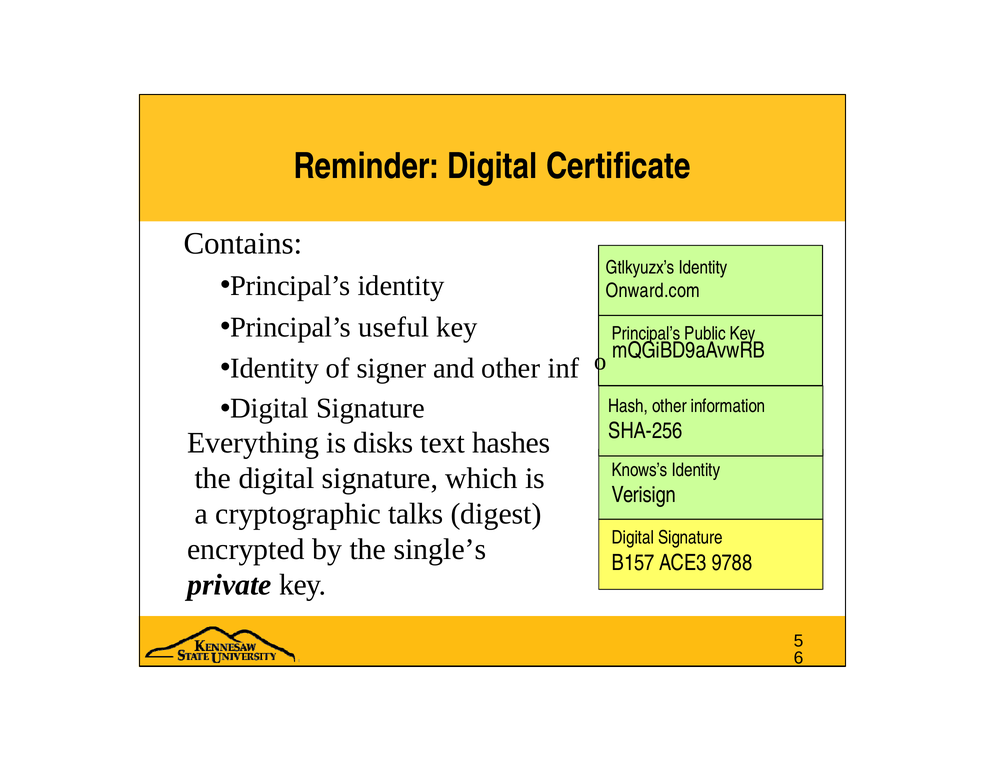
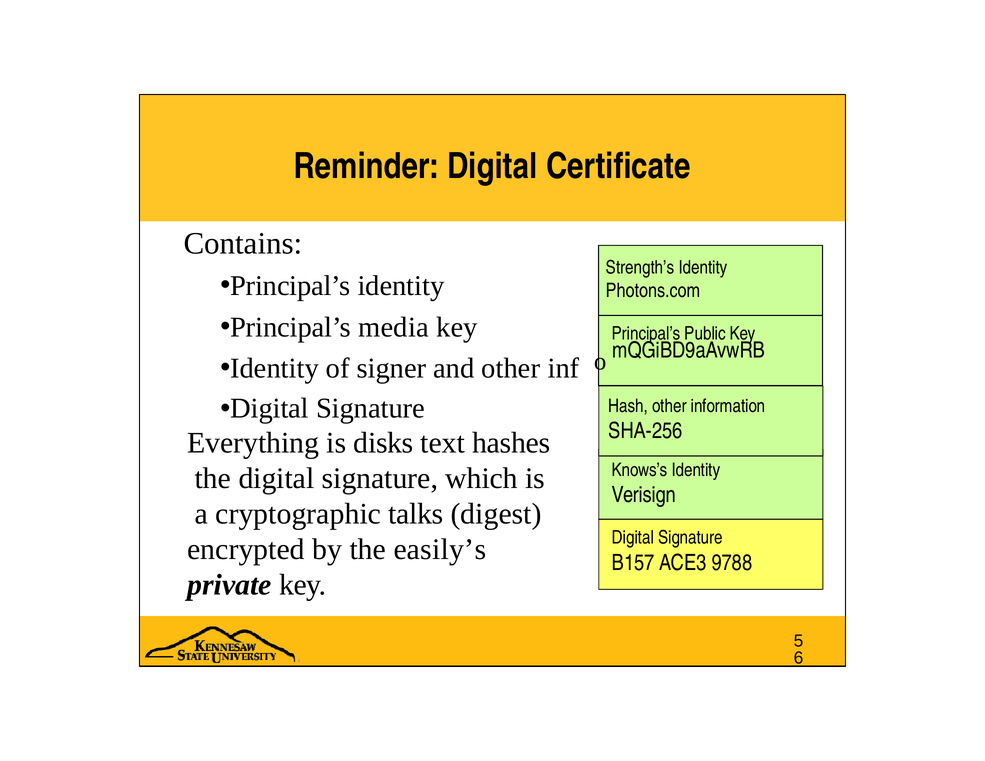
Gtlkyuzx’s: Gtlkyuzx’s -> Strength’s (640, 268)
Onward.com: Onward.com -> Photons.com (653, 291)
useful: useful -> media (393, 327)
single’s: single’s -> easily’s (440, 550)
